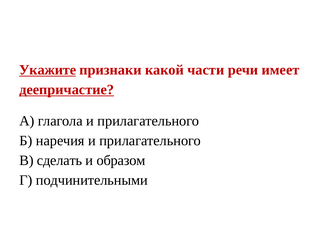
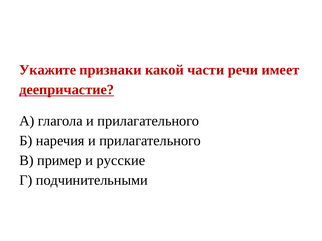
Укажите underline: present -> none (48, 70)
сделать: сделать -> пример (60, 161)
образом: образом -> русские (121, 161)
